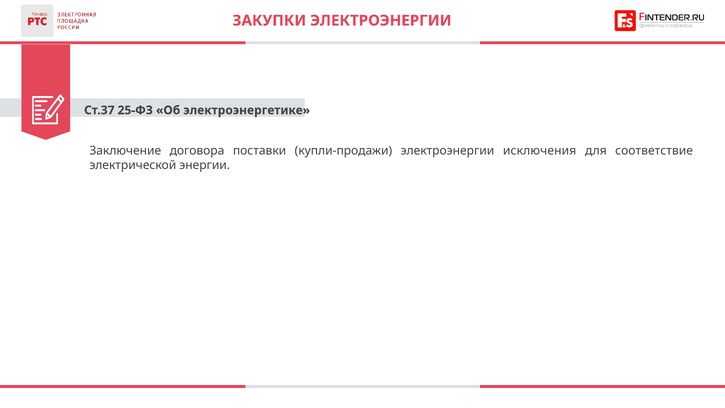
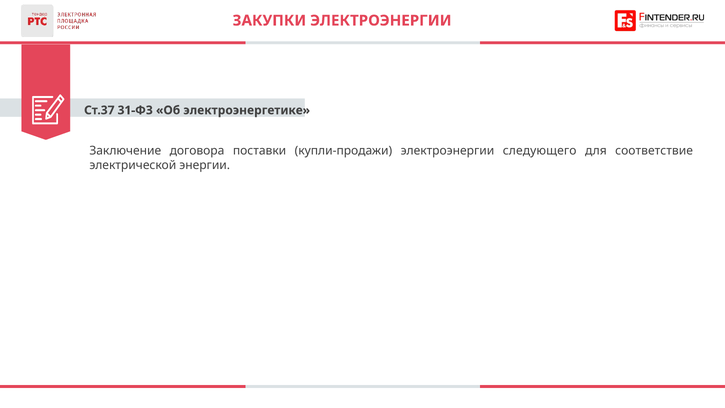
25-ФЗ: 25-ФЗ -> 31-ФЗ (135, 110)
исключения: исключения -> следующего (540, 151)
